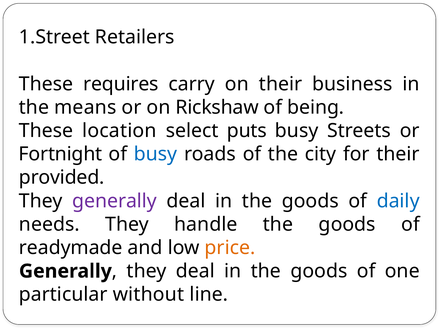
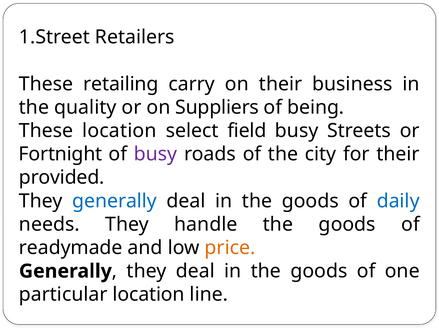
requires: requires -> retailing (121, 84)
means: means -> quality (85, 107)
Rickshaw: Rickshaw -> Suppliers (217, 107)
puts: puts -> field (247, 131)
busy colour: blue -> purple (156, 154)
generally colour: purple -> blue (115, 201)
particular without: without -> location (149, 295)
